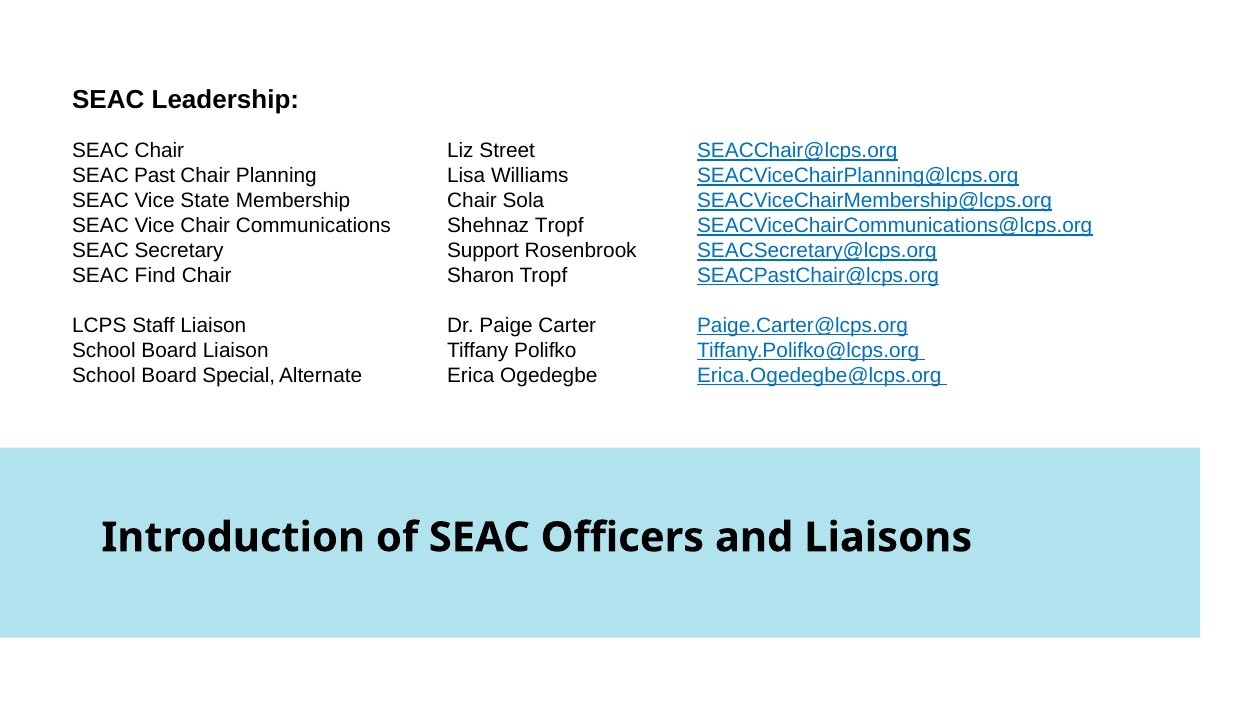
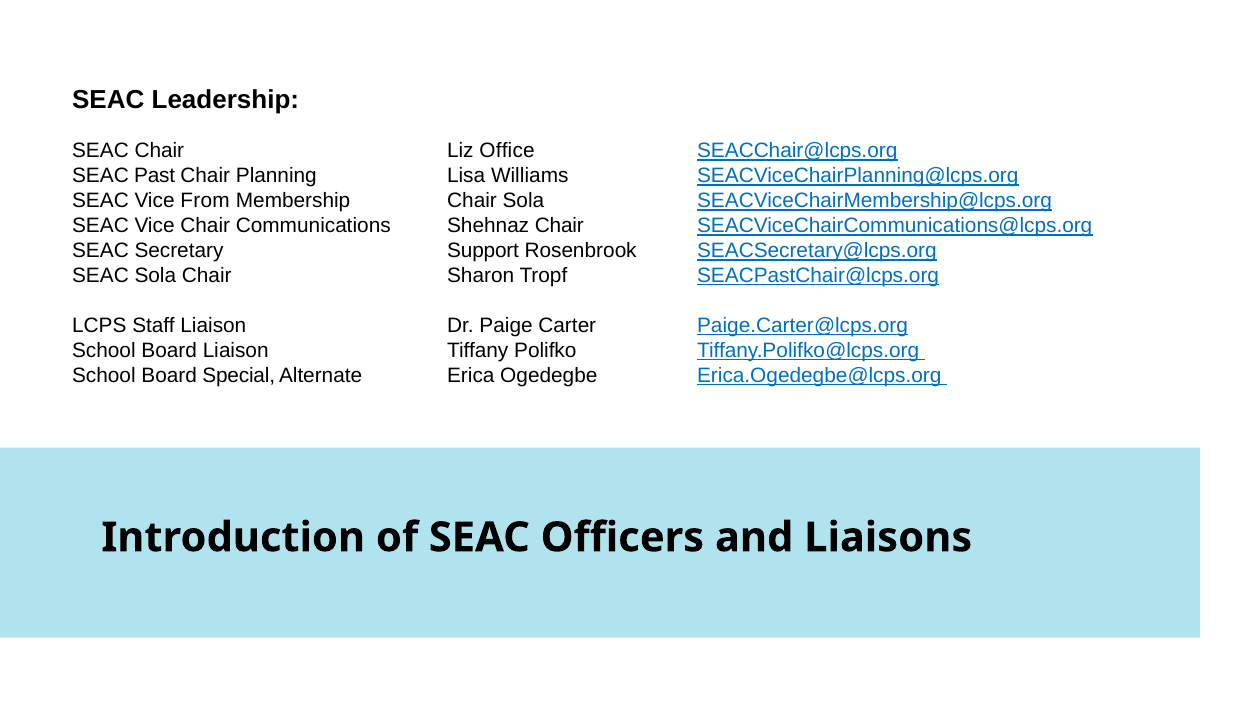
Street: Street -> Office (507, 151)
State: State -> From (205, 201)
Shehnaz Tropf: Tropf -> Chair (559, 226)
SEAC Find: Find -> Sola (155, 276)
